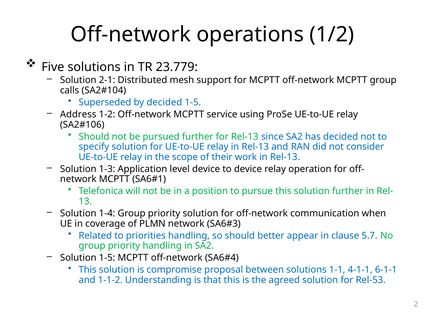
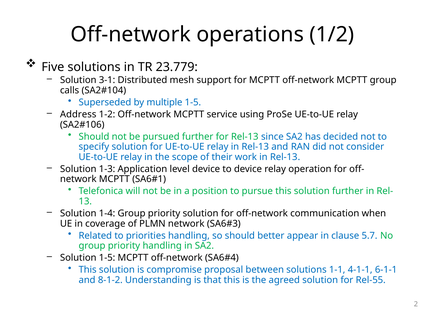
2-1: 2-1 -> 3-1 (107, 80)
by decided: decided -> multiple (164, 102)
1-1-2: 1-1-2 -> 8-1-2 (110, 280)
Rel-53: Rel-53 -> Rel-55 (371, 280)
